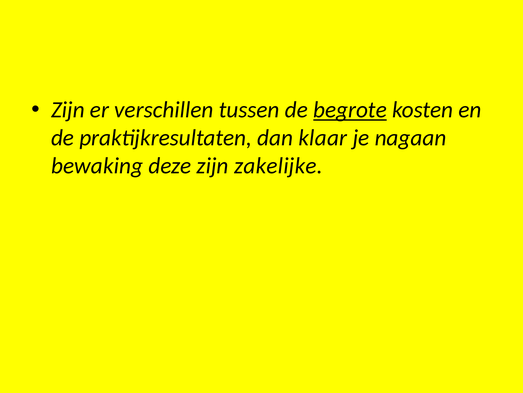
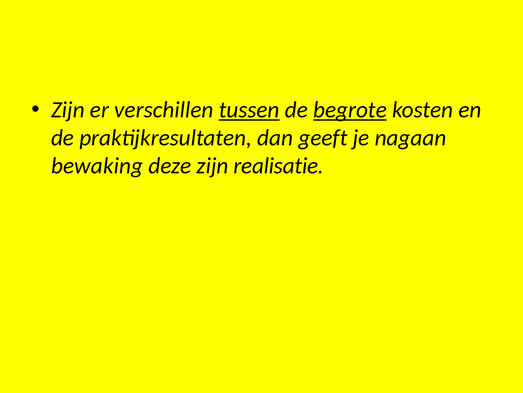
tussen underline: none -> present (249, 110)
klaar: klaar -> geeft (323, 138)
zakelijke: zakelijke -> realisatie (279, 166)
